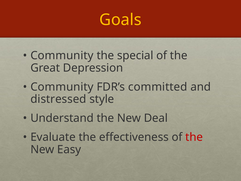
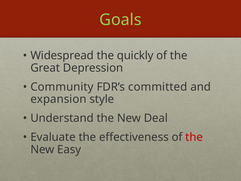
Goals colour: yellow -> light green (120, 20)
Community: Community -> Widespread (62, 55)
special: special -> quickly (135, 55)
distressed: distressed -> expansion (58, 99)
